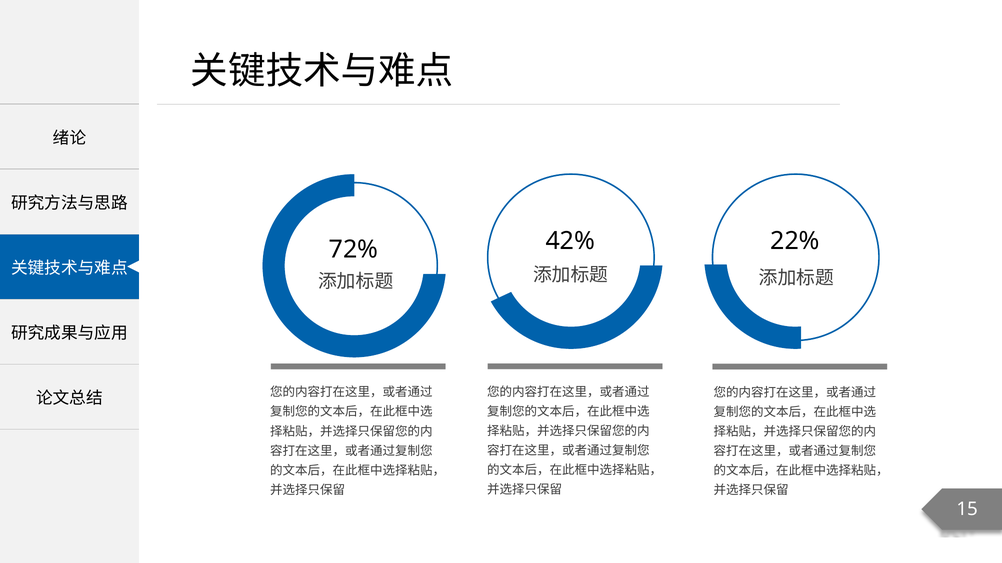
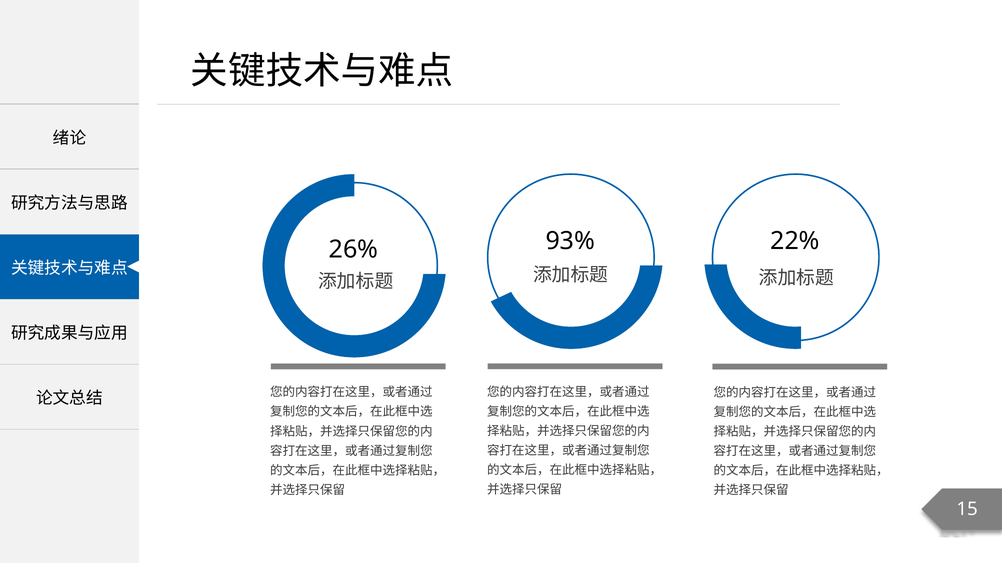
42%: 42% -> 93% (570, 241)
72%: 72% -> 26% (353, 250)
